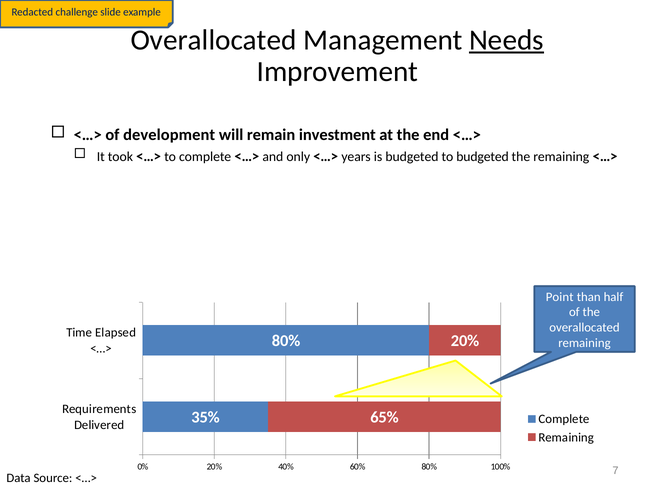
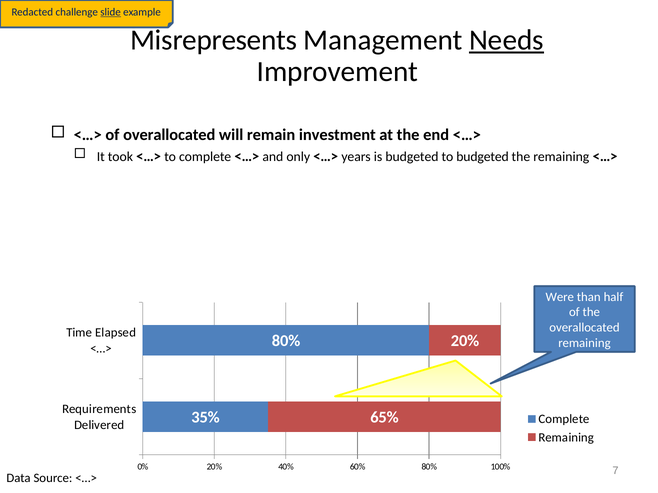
slide underline: none -> present (111, 12)
Overallocated: Overallocated -> Misrepresents (214, 40)
of development: development -> overallocated (169, 135)
Point: Point -> Were (560, 297)
